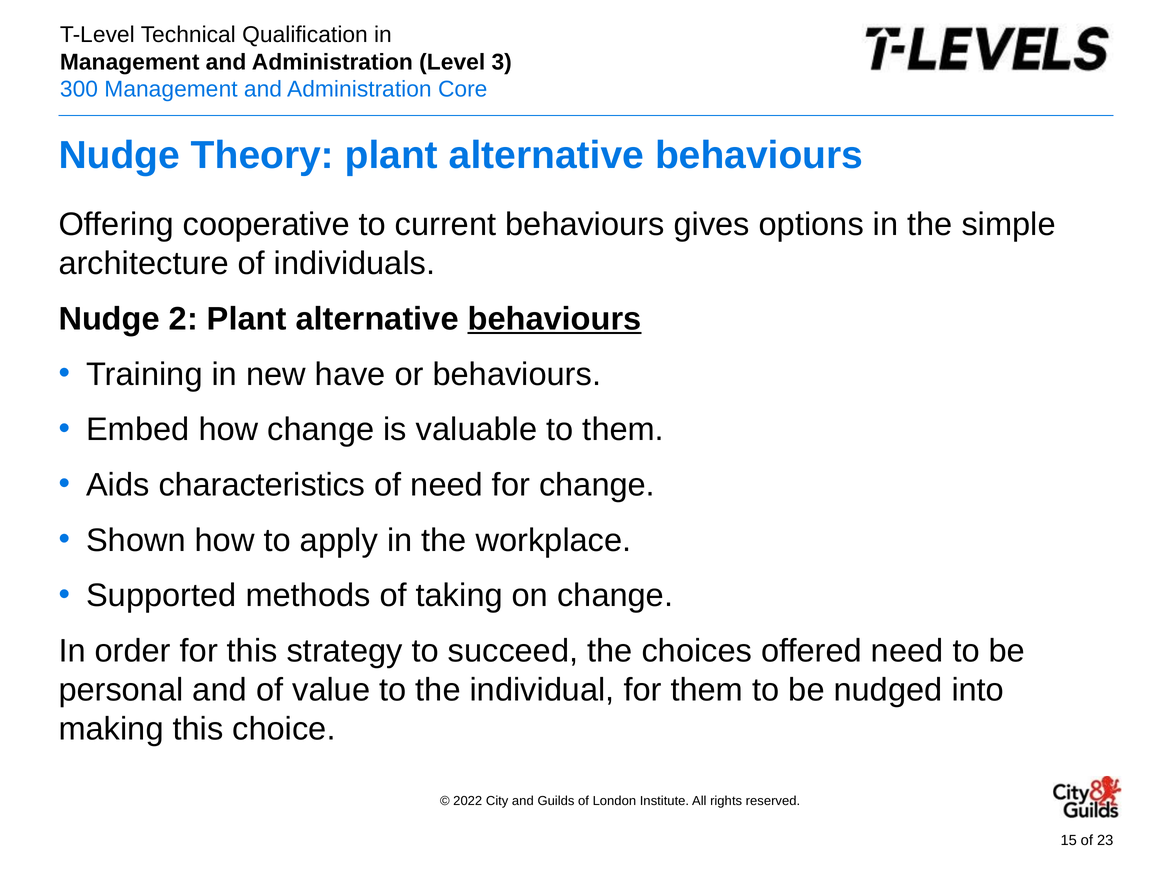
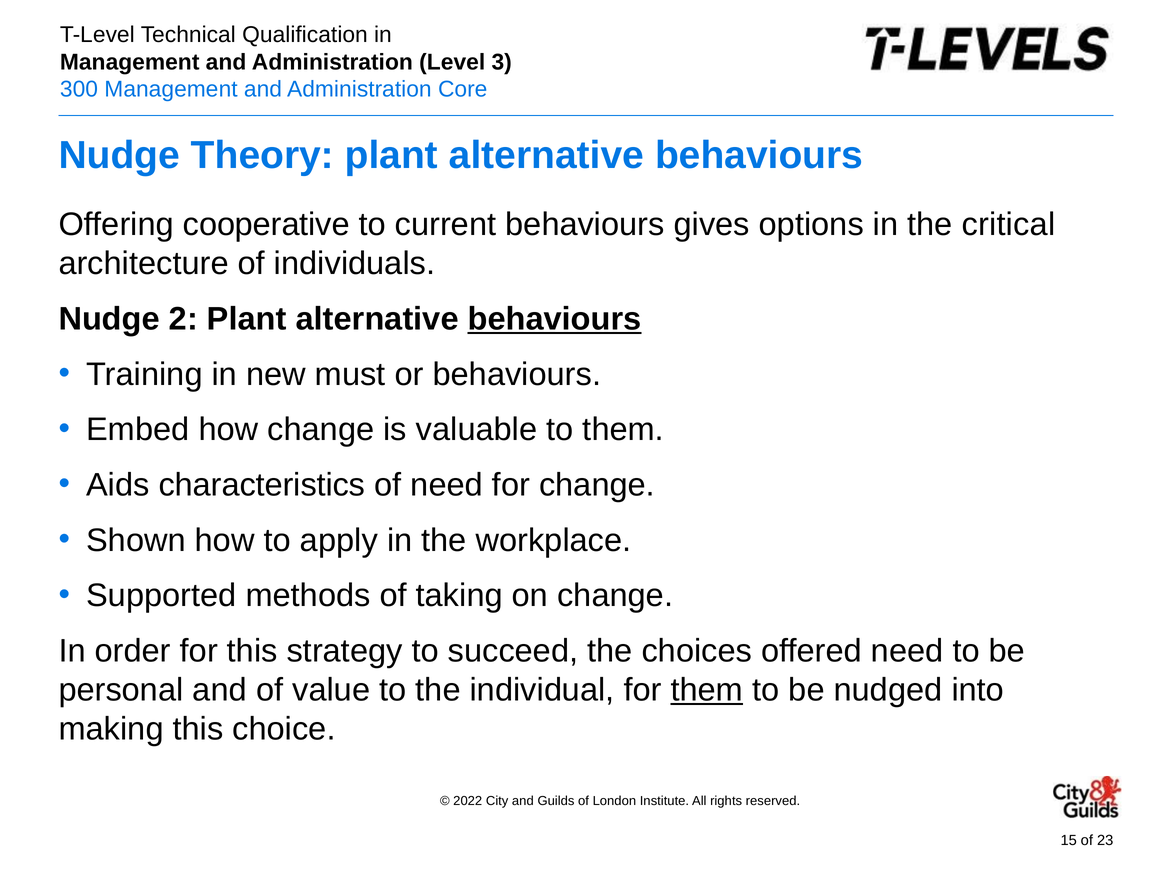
simple: simple -> critical (1009, 225)
have: have -> must (350, 374)
them underline: none -> present (707, 690)
